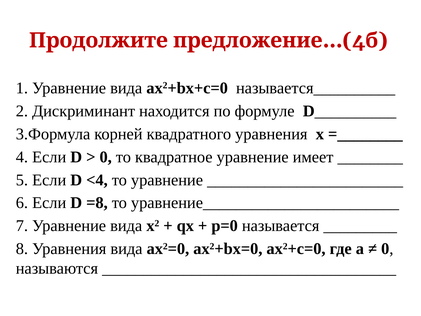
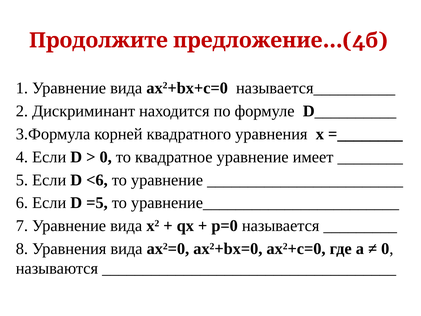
<4: <4 -> <6 (97, 180)
=8: =8 -> =5 (97, 203)
